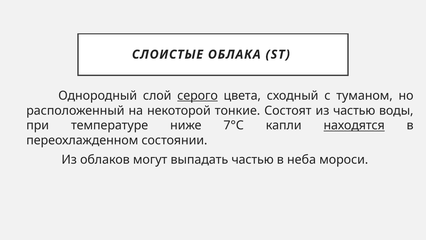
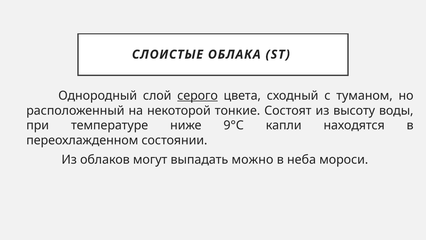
из частью: частью -> высоту (354, 110)
7°С: 7°С -> 9°С (234, 125)
находятся underline: present -> none (354, 125)
выпадать частью: частью -> можно (252, 160)
